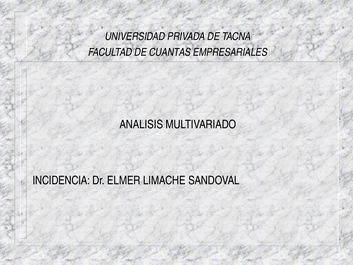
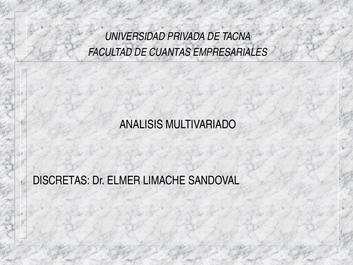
INCIDENCIA: INCIDENCIA -> DISCRETAS (61, 180)
